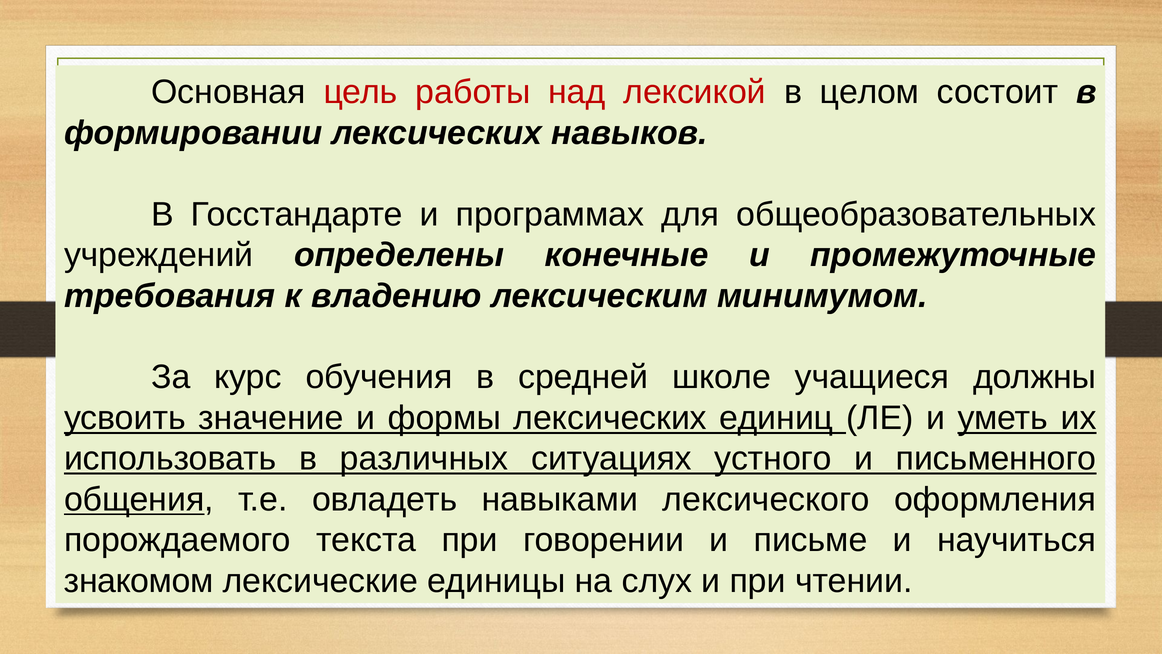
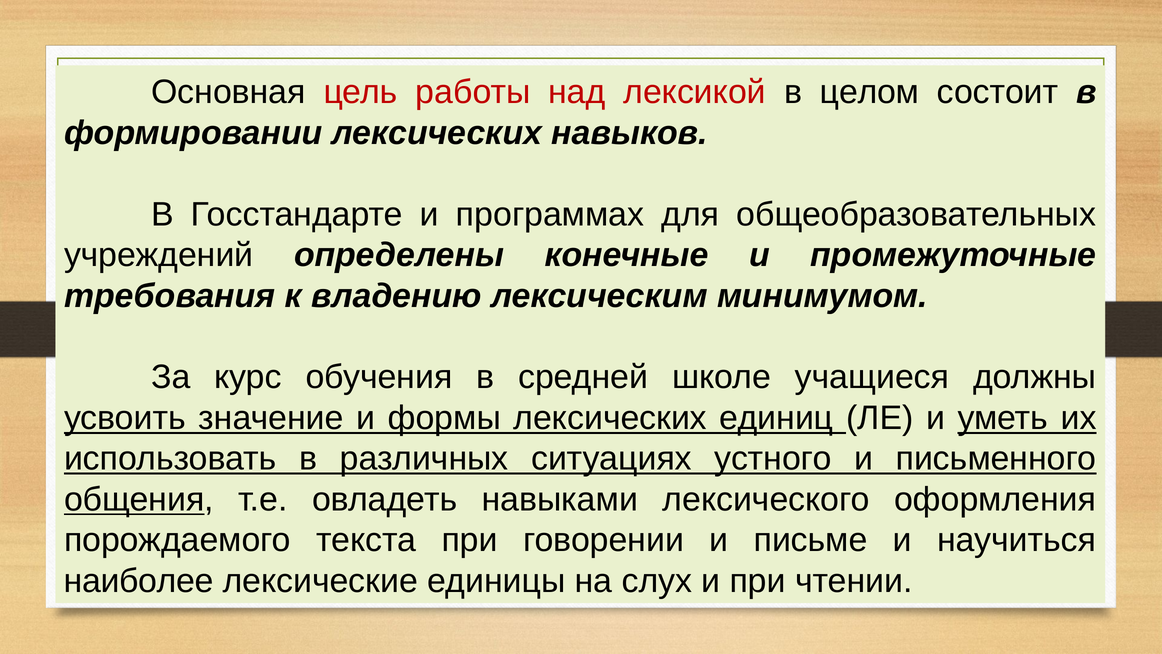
знакомом: знакомом -> наиболее (139, 581)
